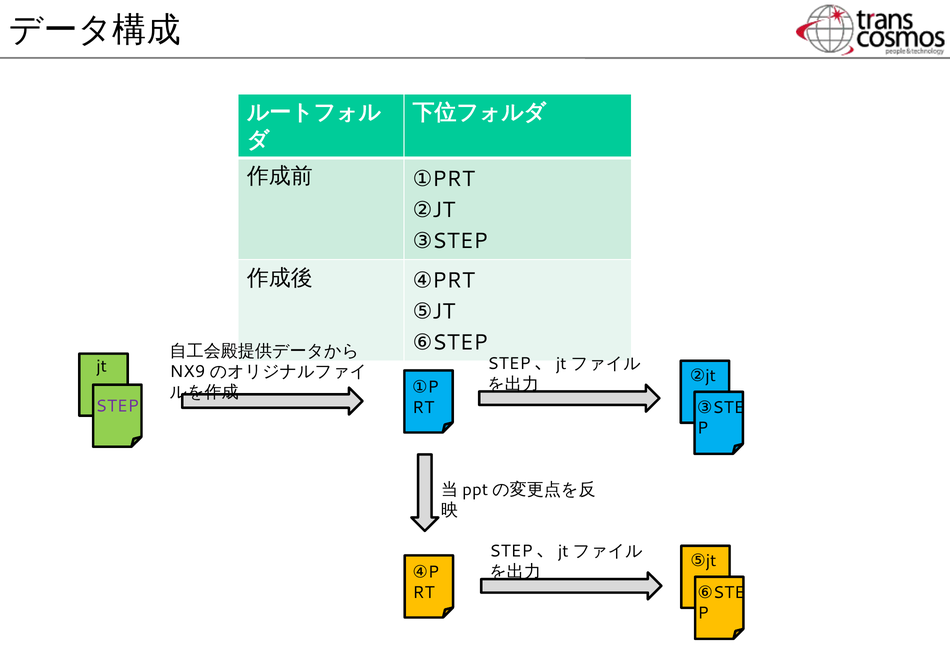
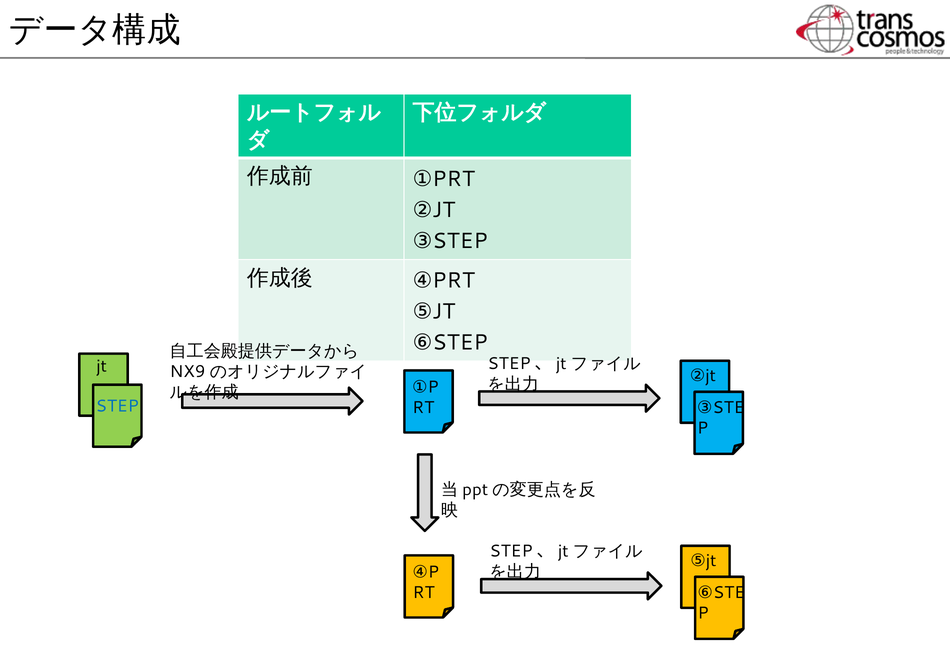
STEP colour: purple -> blue (117, 406)
